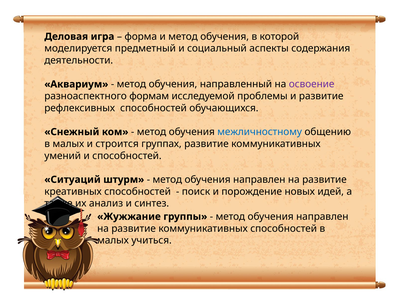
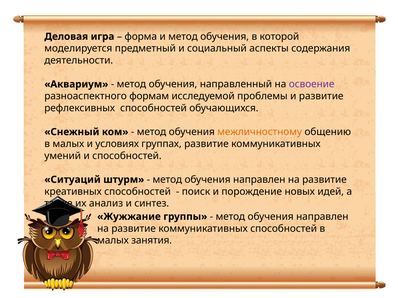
межличностному colour: blue -> orange (260, 132)
строится: строится -> условиях (117, 144)
учиться: учиться -> занятия (152, 241)
